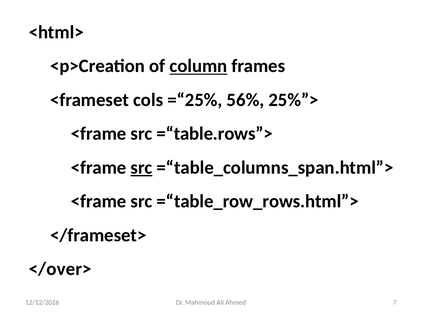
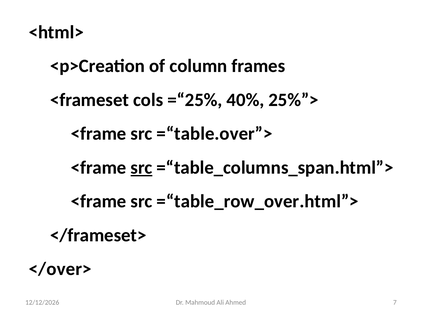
column underline: present -> none (198, 66)
56%: 56% -> 40% (245, 100)
=“table.rows”>: =“table.rows”> -> =“table.over”> (215, 134)
=“table_row_rows.html”>: =“table_row_rows.html”> -> =“table_row_over.html”> (258, 201)
